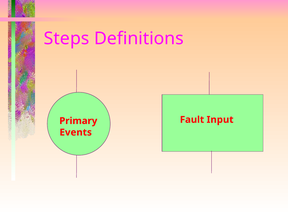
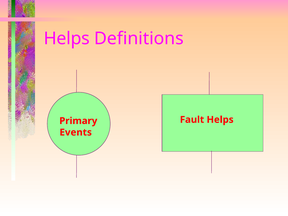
Steps: Steps -> Helps (67, 38)
Fault Input: Input -> Helps (220, 120)
